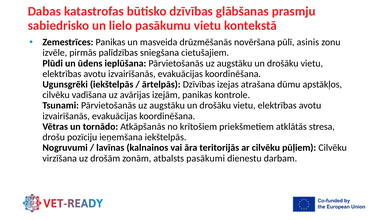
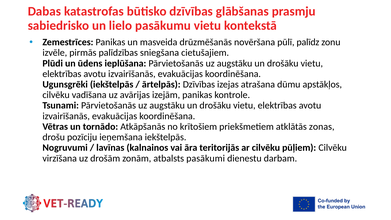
asinis: asinis -> palīdz (308, 42)
stresa: stresa -> zonas (322, 127)
